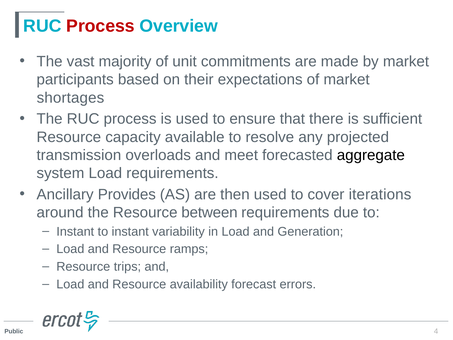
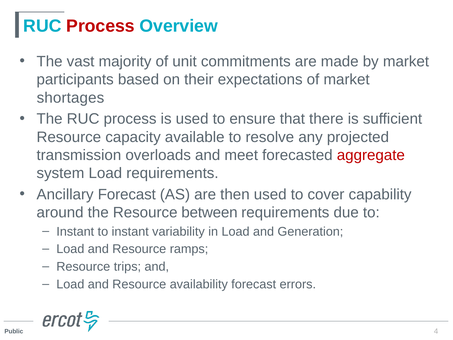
aggregate colour: black -> red (371, 155)
Ancillary Provides: Provides -> Forecast (127, 194)
iterations: iterations -> capability (380, 194)
